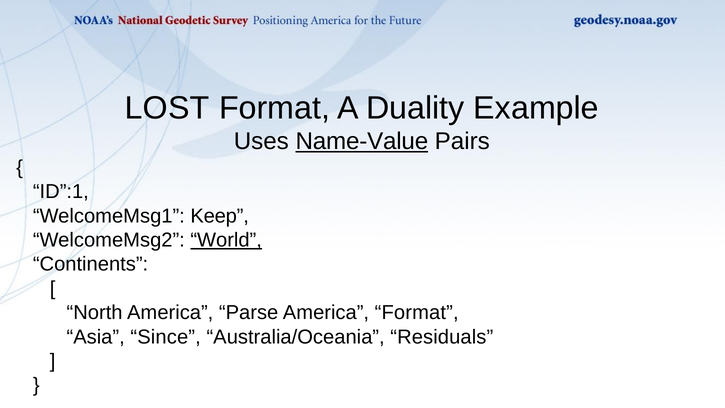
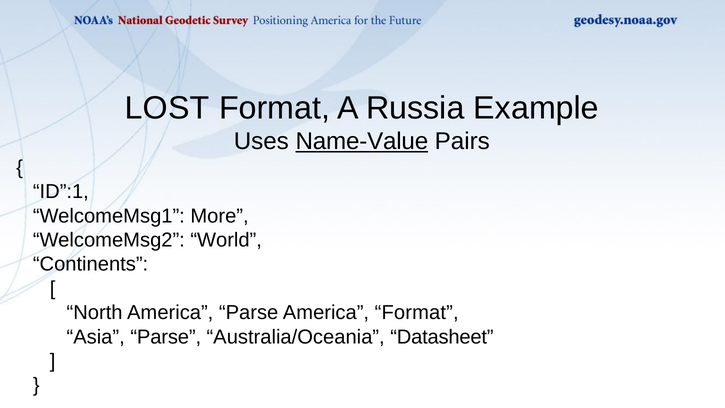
Duality: Duality -> Russia (415, 108)
Keep: Keep -> More (220, 216)
World underline: present -> none (226, 240)
Asia Since: Since -> Parse (166, 337)
Residuals: Residuals -> Datasheet (442, 337)
